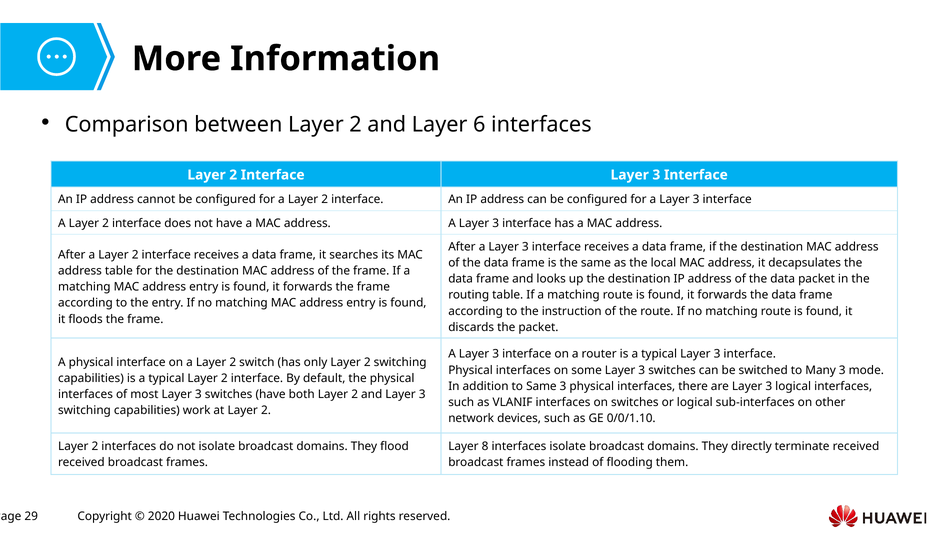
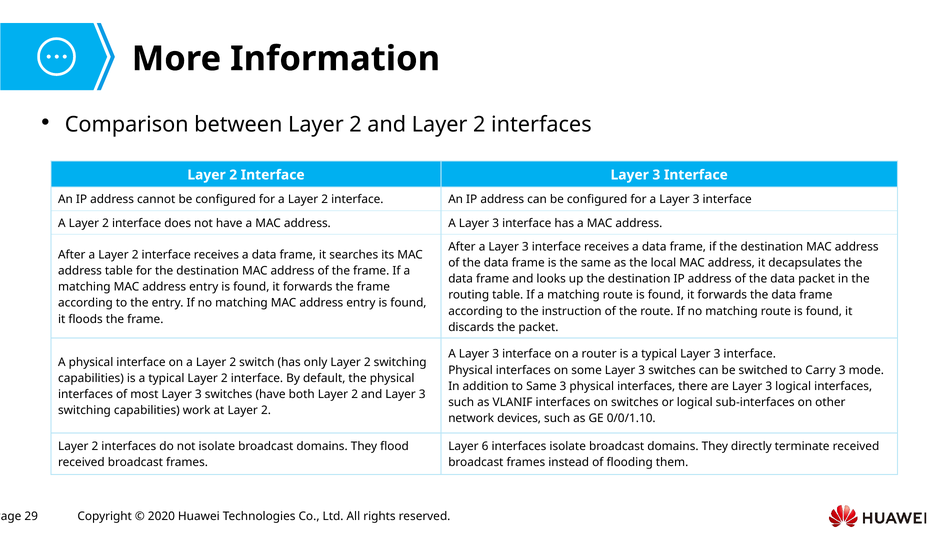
and Layer 6: 6 -> 2 (479, 125)
Many: Many -> Carry (821, 370)
8: 8 -> 6 (485, 446)
